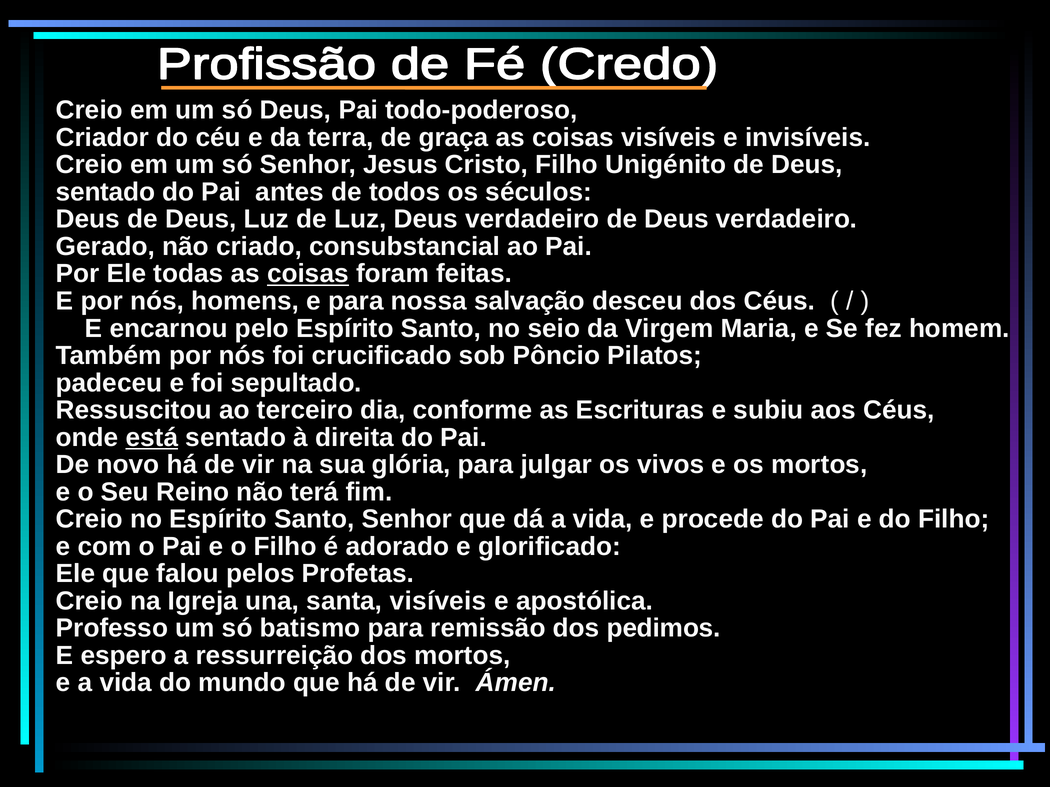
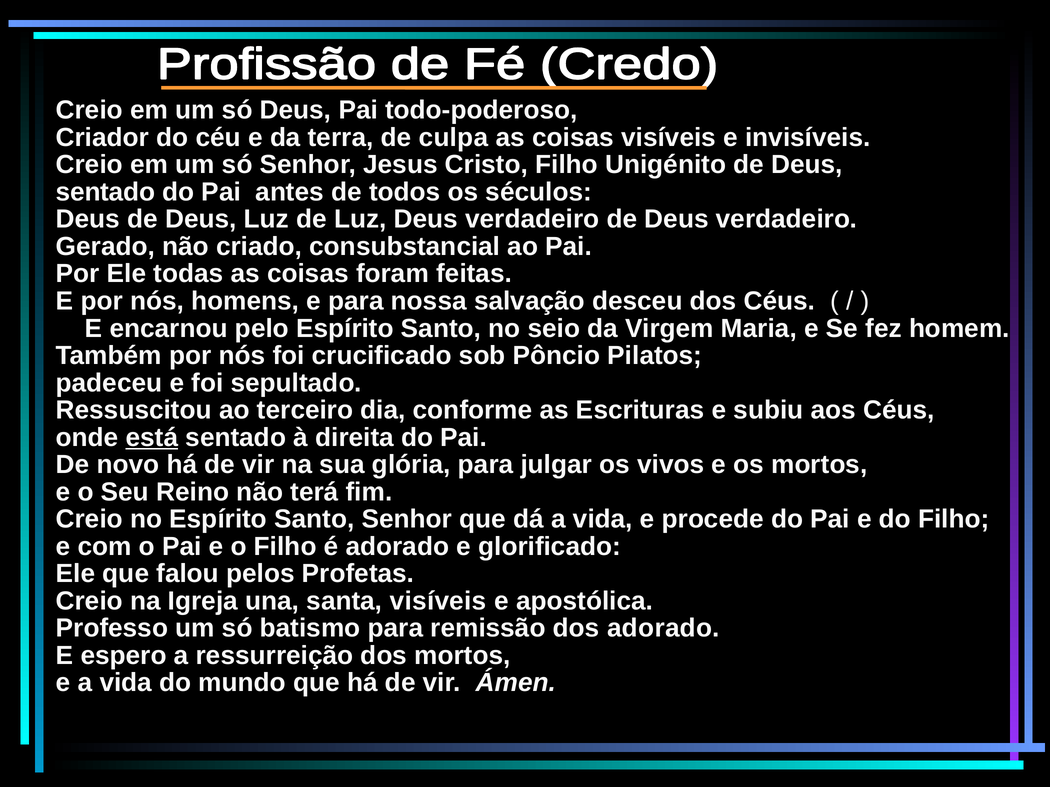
graça: graça -> culpa (453, 138)
coisas underline: present -> none (308, 274)
dos pedimos: pedimos -> adorado (663, 629)
